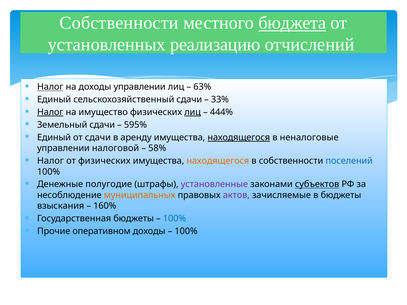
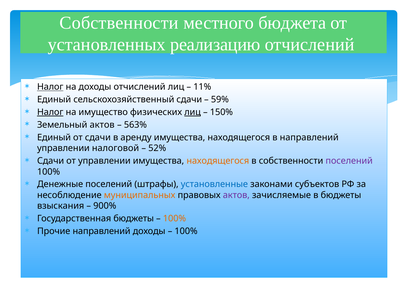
бюджета underline: present -> none (292, 23)
доходы управлении: управлении -> отчислений (140, 87)
63%: 63% -> 11% (202, 87)
33%: 33% -> 59% (220, 100)
444%: 444% -> 150% (221, 112)
Земельный сдачи: сдачи -> актов (102, 125)
595%: 595% -> 563% (135, 125)
находящегося underline: present -> none (239, 138)
в неналоговые: неналоговые -> направлений (309, 138)
58%: 58% -> 52% (157, 148)
Налог: Налог -> Сдачи (51, 161)
от физических: физических -> управлении (104, 161)
поселений colour: blue -> purple (349, 161)
Денежные полугодие: полугодие -> поселений (109, 184)
установленные colour: purple -> blue (214, 184)
субъектов underline: present -> none (317, 184)
160%: 160% -> 900% (105, 206)
100% colour: blue -> orange (174, 219)
Прочие оперативном: оперативном -> направлений (102, 231)
